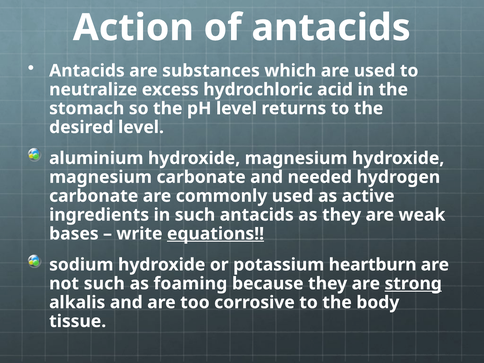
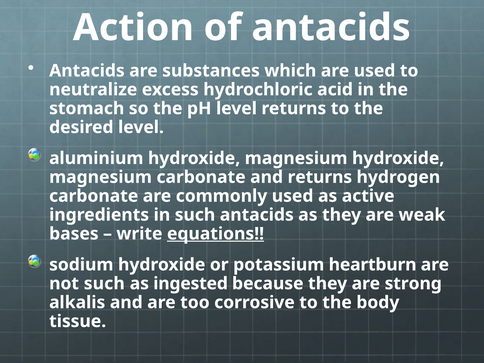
and needed: needed -> returns (320, 177)
foaming: foaming -> ingested (191, 284)
strong underline: present -> none (413, 284)
